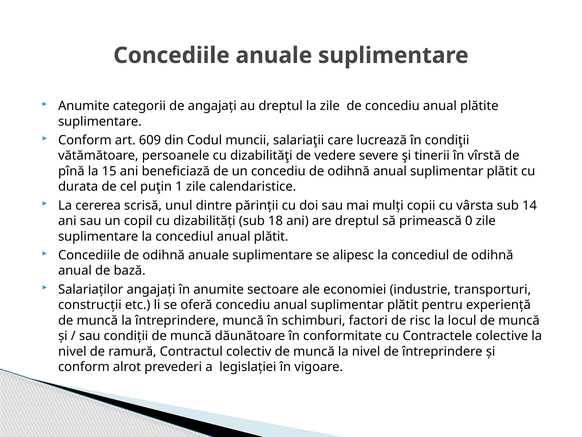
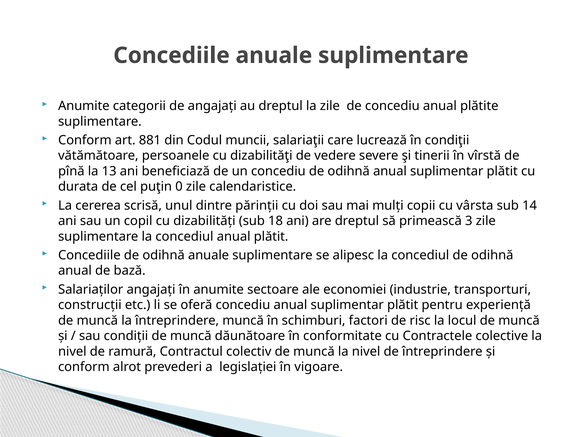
609: 609 -> 881 (150, 140)
15: 15 -> 13 (109, 171)
1: 1 -> 0 (179, 186)
0: 0 -> 3 (469, 221)
